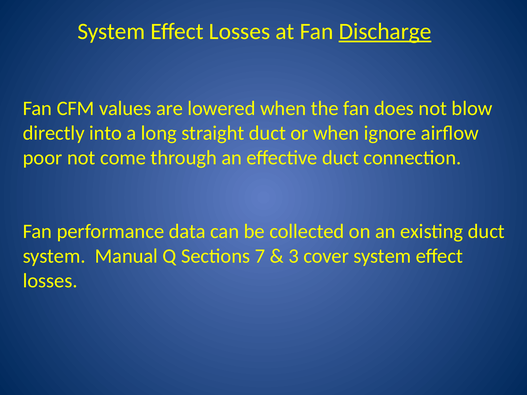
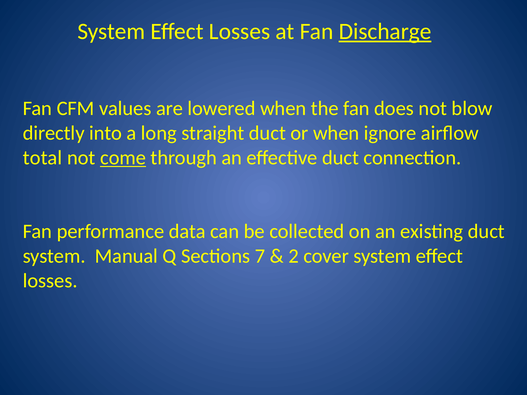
poor: poor -> total (43, 158)
come underline: none -> present (123, 158)
3: 3 -> 2 (294, 256)
